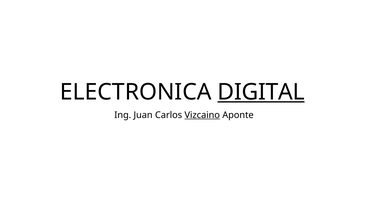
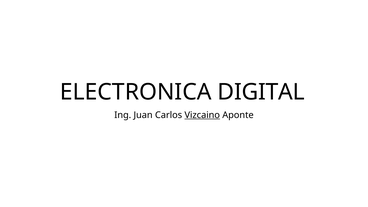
DIGITAL underline: present -> none (261, 92)
